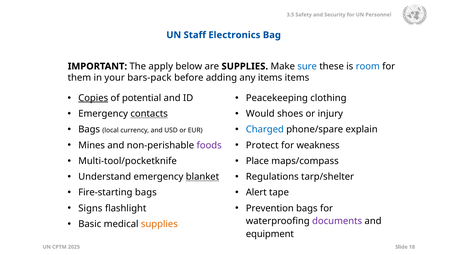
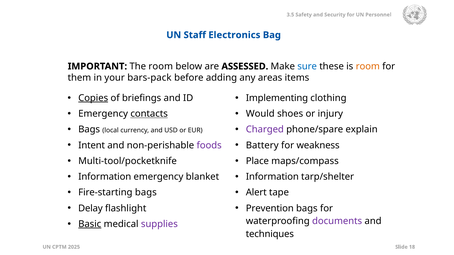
The apply: apply -> room (161, 66)
are SUPPLIES: SUPPLIES -> ASSESSED (245, 66)
room colour: blue -> orange (368, 66)
any items: items -> areas (270, 78)
potential: potential -> briefings (142, 98)
Peacekeeping: Peacekeeping -> Implementing (277, 98)
Charged colour: blue -> purple (265, 130)
Mines: Mines -> Intent (92, 145)
Protect: Protect -> Battery (262, 145)
Understand: Understand -> Information (105, 177)
blanket underline: present -> none (202, 177)
Regulations: Regulations -> Information (272, 177)
Signs: Signs -> Delay (90, 209)
Basic underline: none -> present (90, 224)
supplies colour: orange -> purple (159, 224)
equipment: equipment -> techniques (270, 234)
